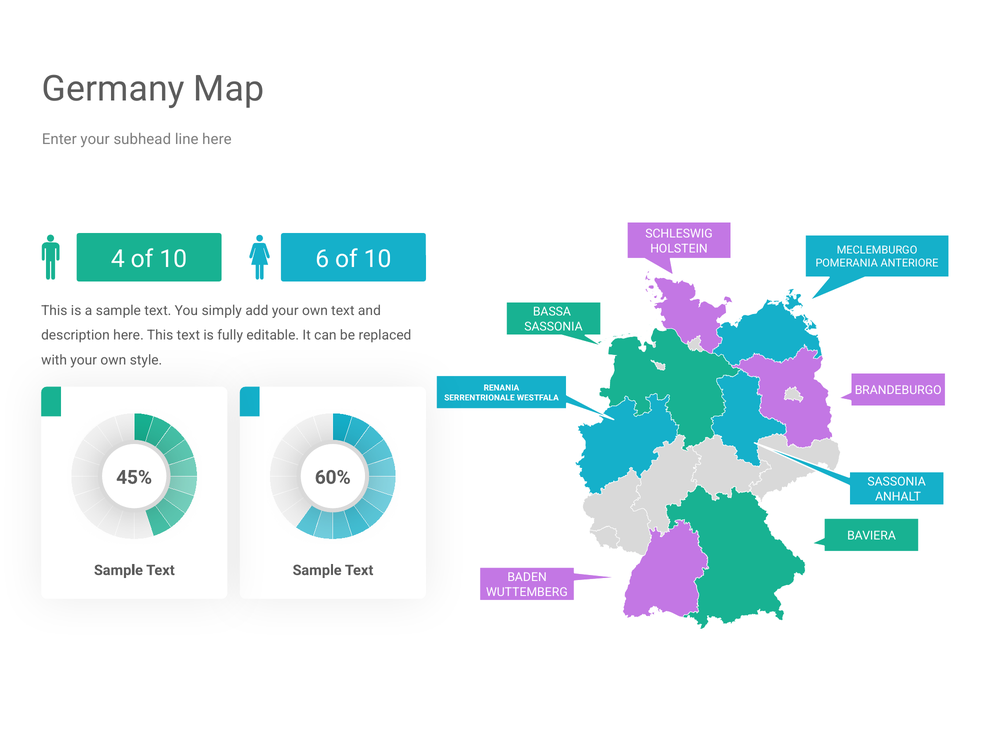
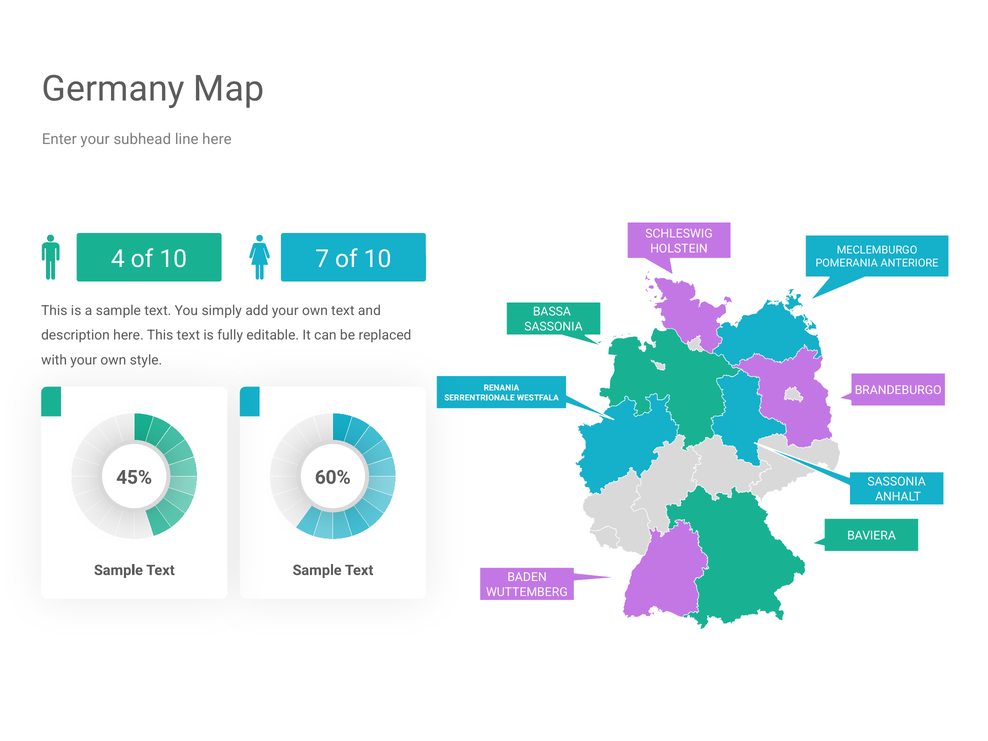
6: 6 -> 7 (322, 259)
